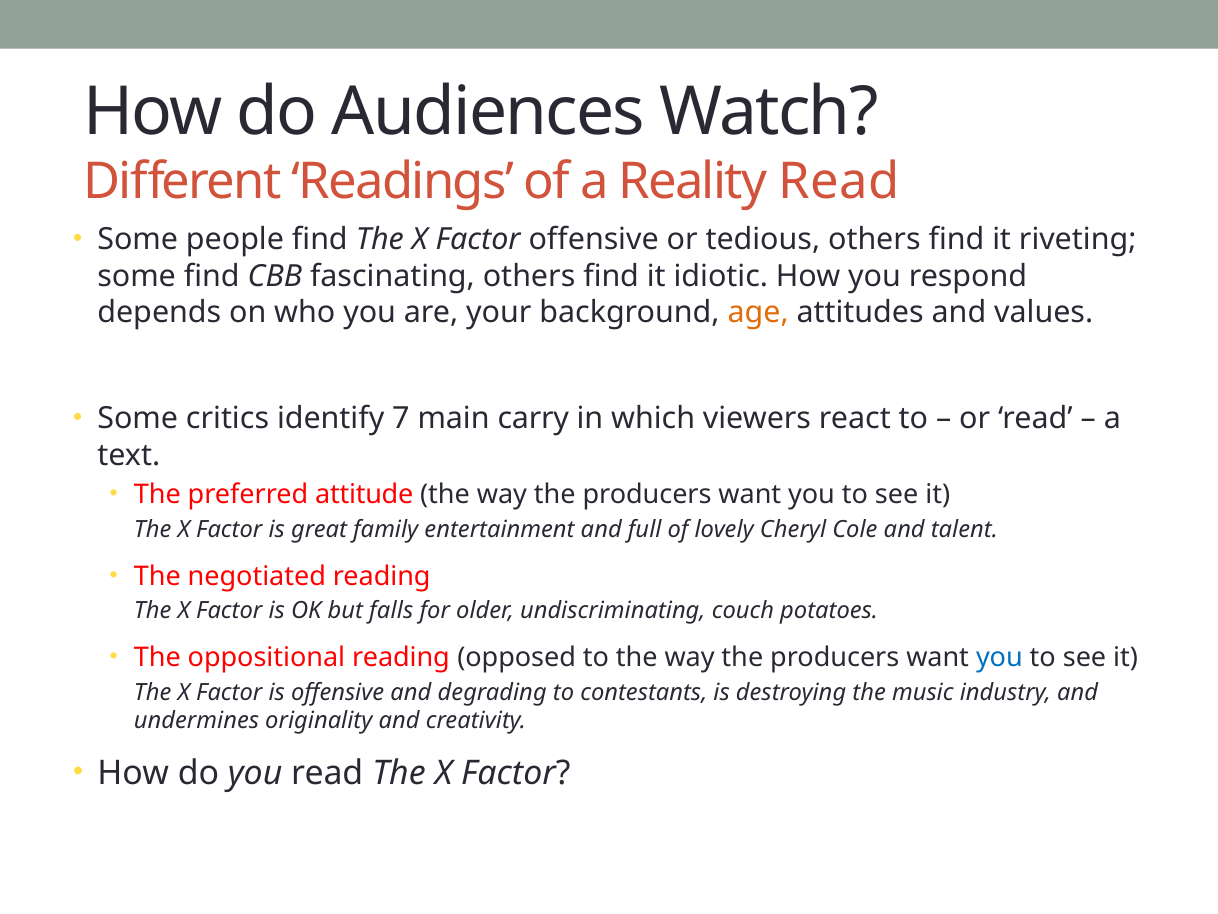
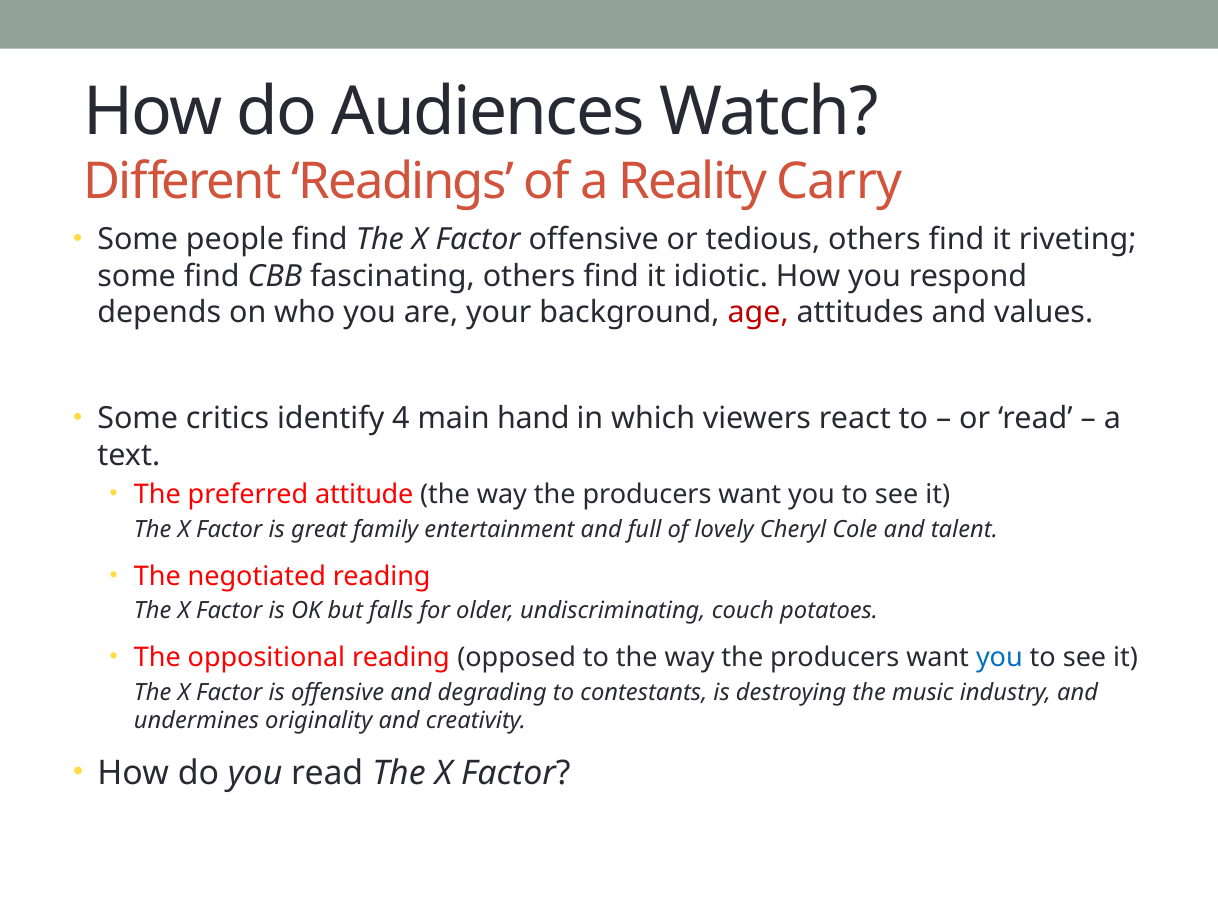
Reality Read: Read -> Carry (839, 182)
age colour: orange -> red (758, 313)
7: 7 -> 4 (401, 418)
carry: carry -> hand (533, 418)
